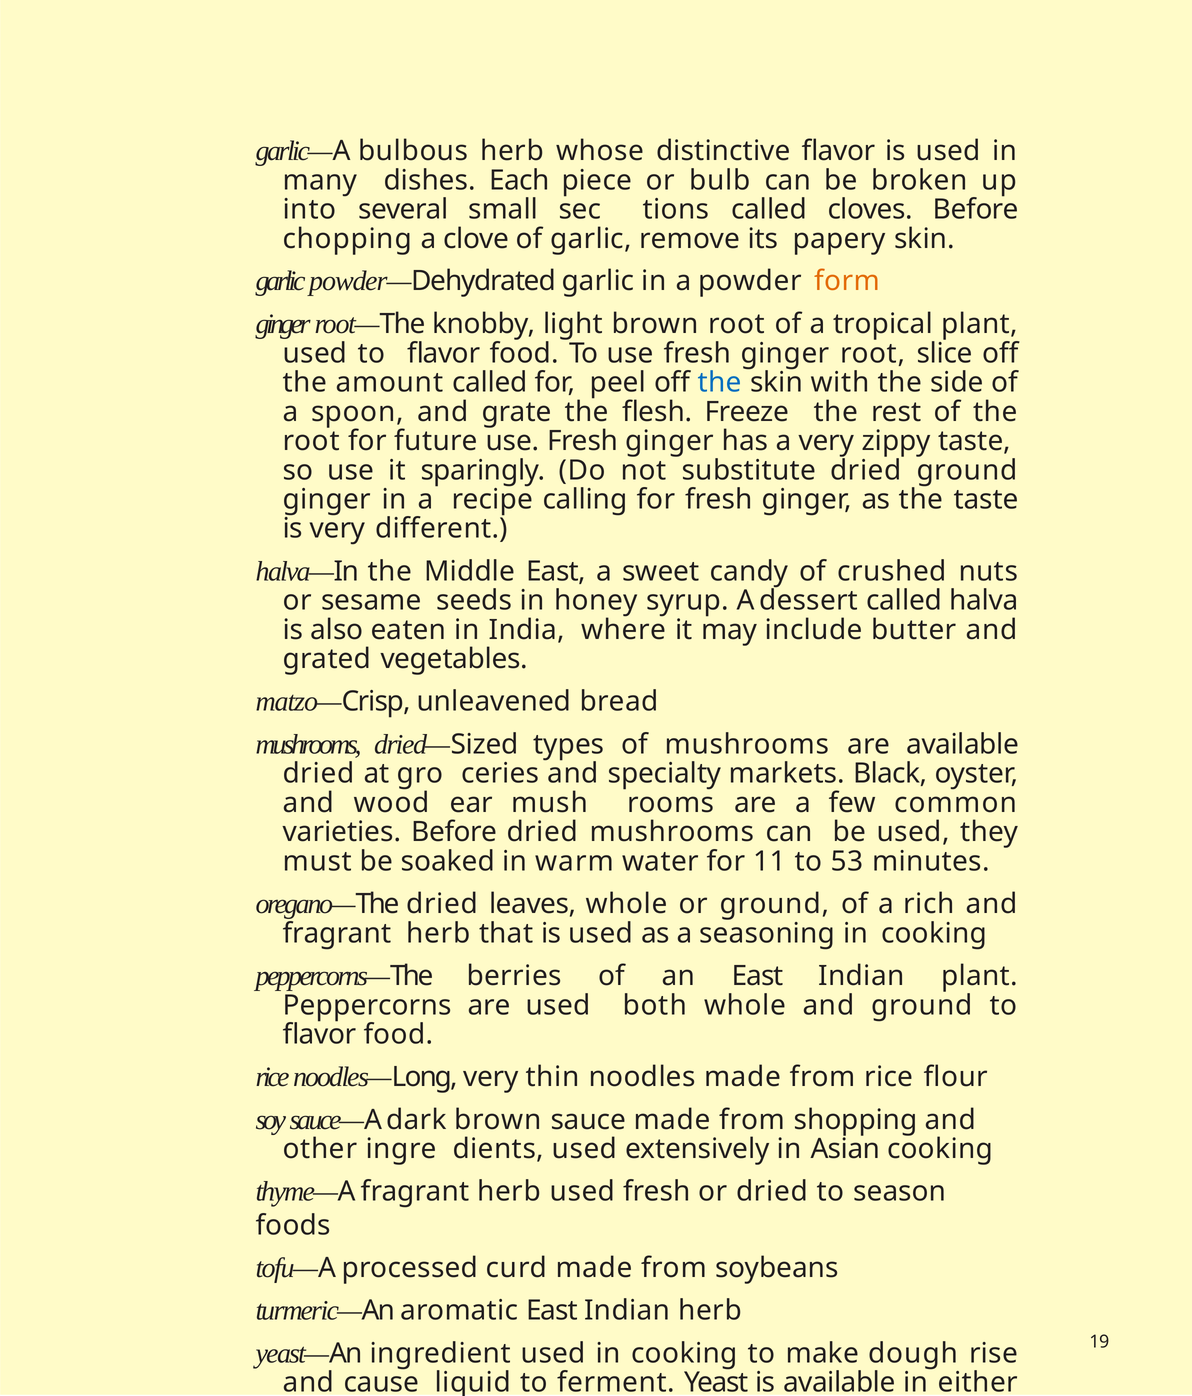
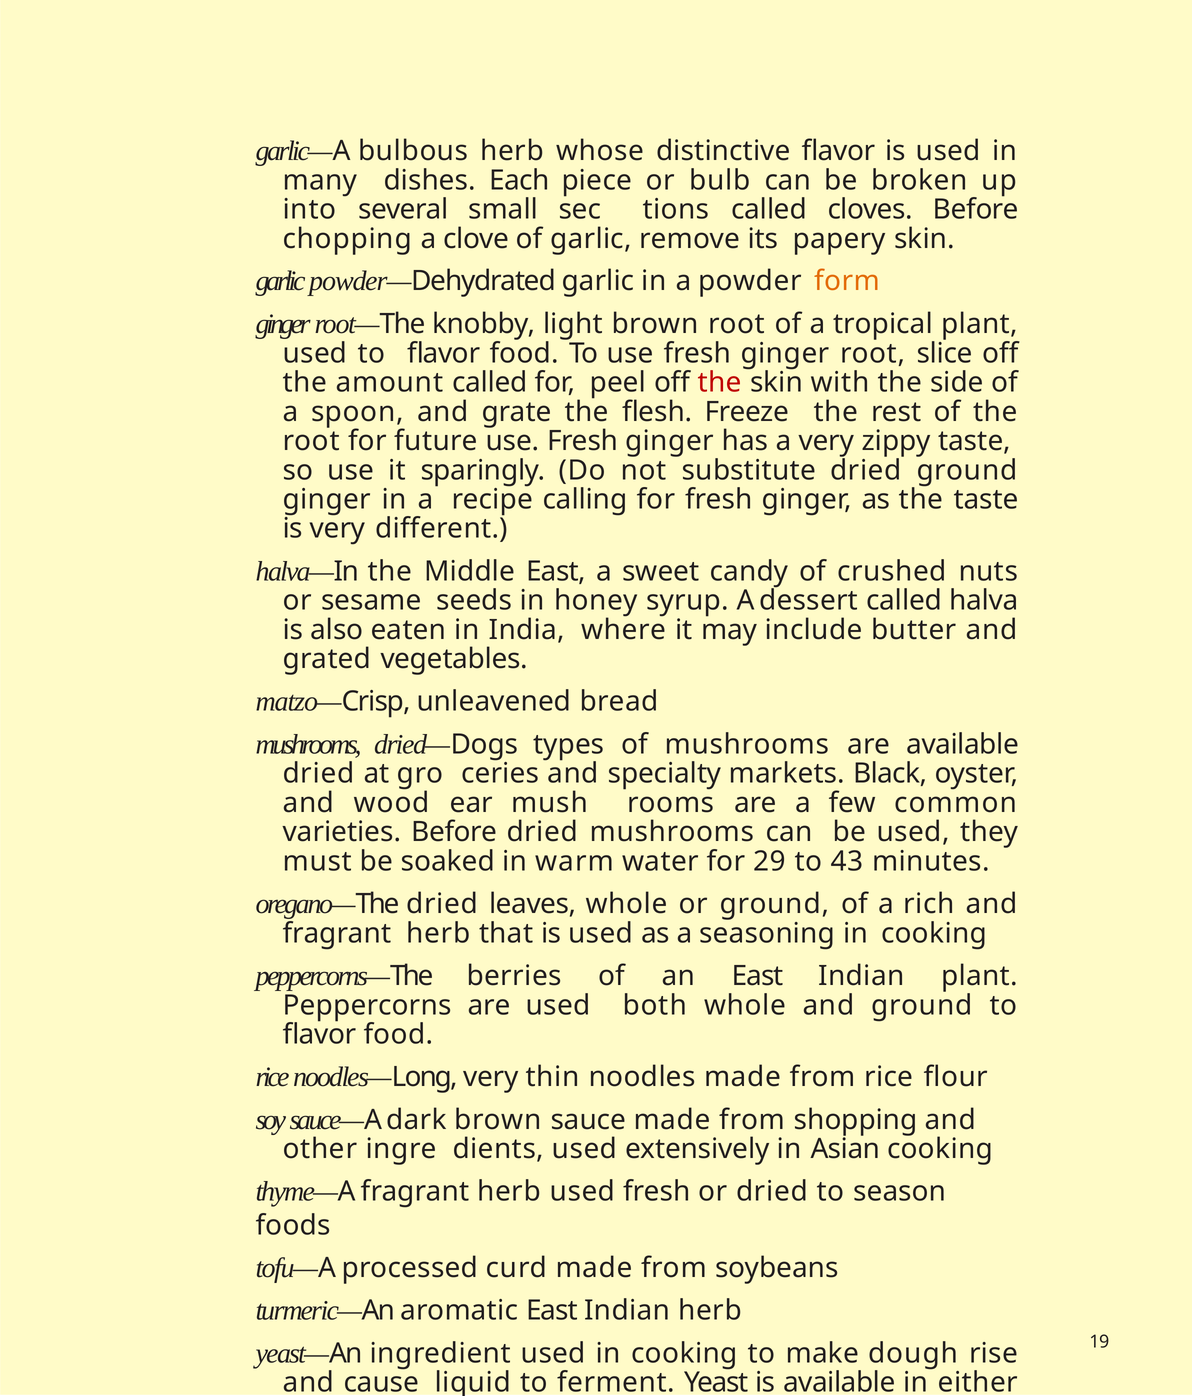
the colour: blue -> red (720, 382)
Sized: Sized -> Dogs (484, 744)
11: 11 -> 29 (769, 861)
53: 53 -> 43 (847, 861)
